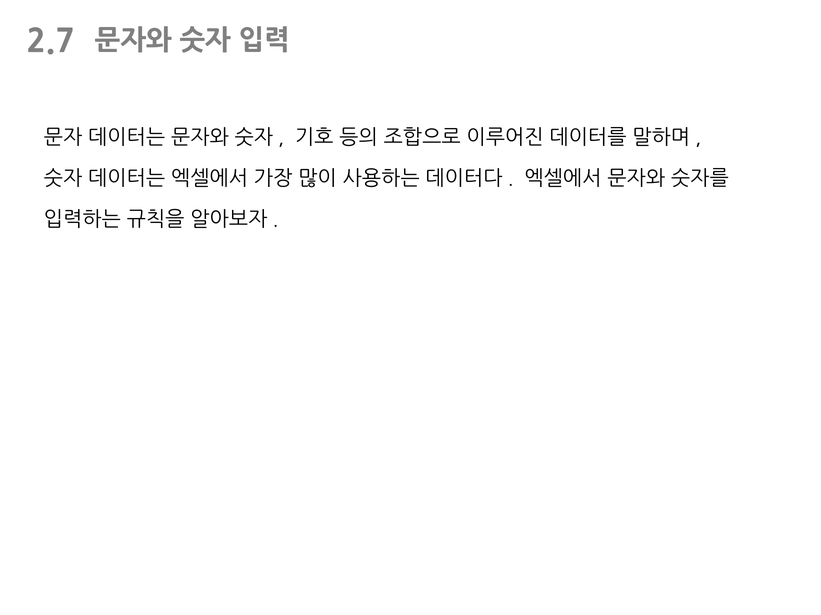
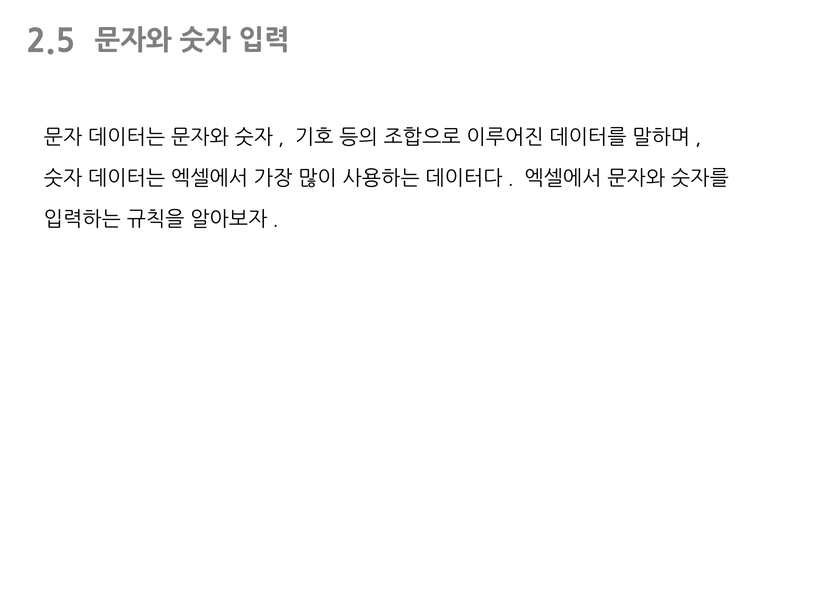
2.7: 2.7 -> 2.5 (51, 42)
